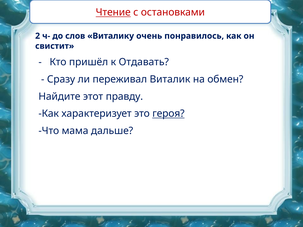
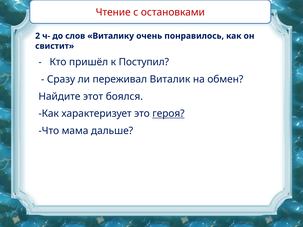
Чтение underline: present -> none (113, 12)
Отдавать: Отдавать -> Поступил (144, 62)
правду: правду -> боялся (124, 97)
